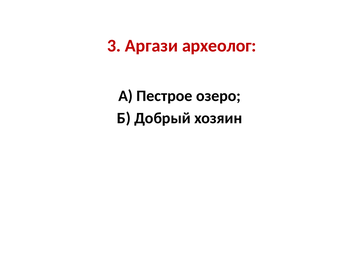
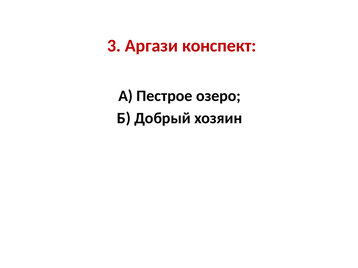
археолог: археолог -> конспект (219, 46)
